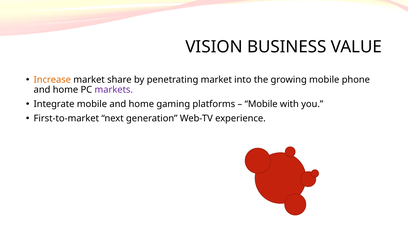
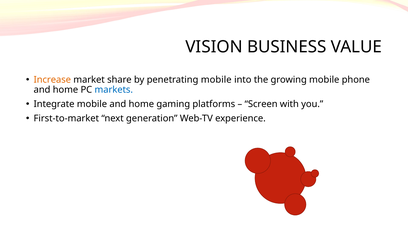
penetrating market: market -> mobile (216, 80)
markets colour: purple -> blue (114, 90)
Mobile: Mobile -> Screen (261, 104)
